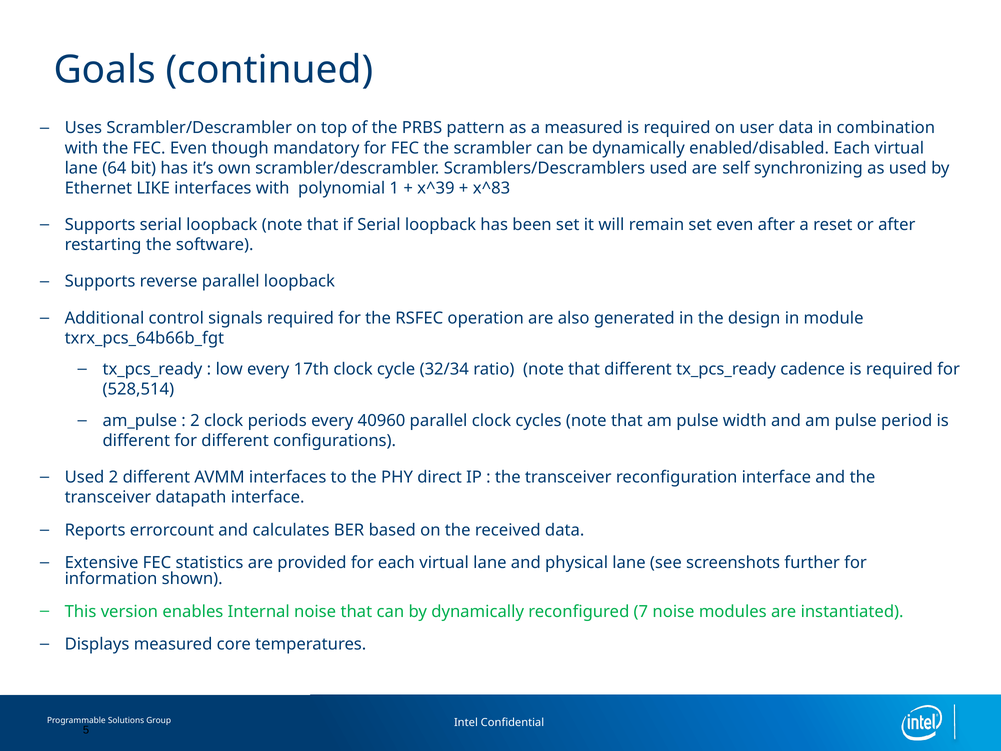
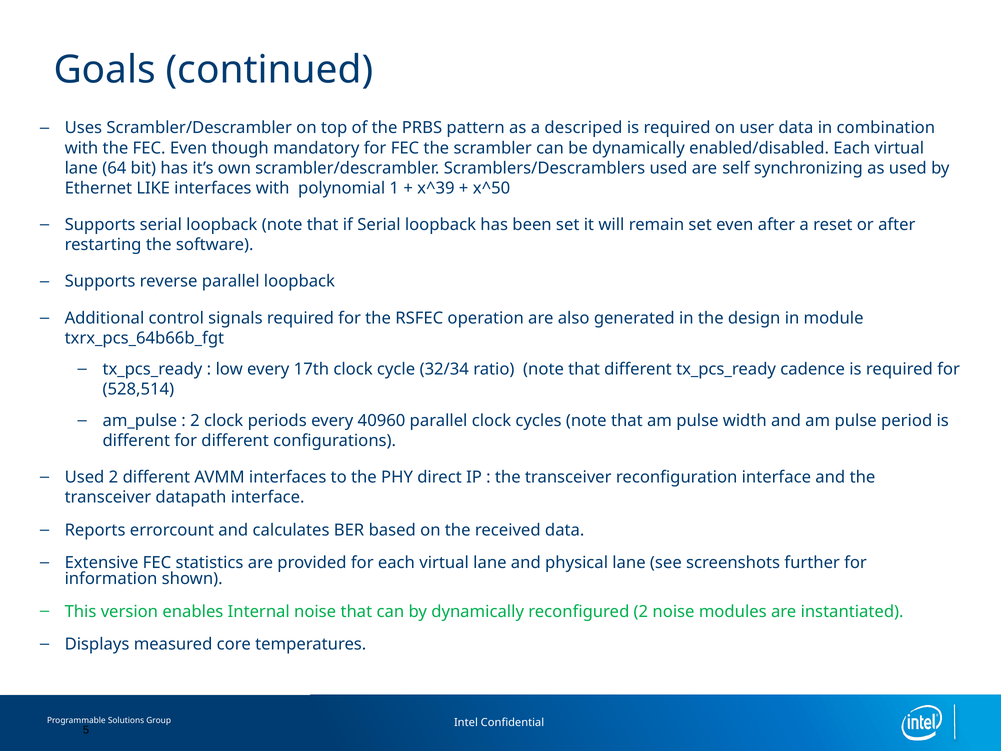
a measured: measured -> descriped (583, 128)
x^83: x^83 -> x^50 (492, 188)
reconfigured 7: 7 -> 2 (641, 611)
